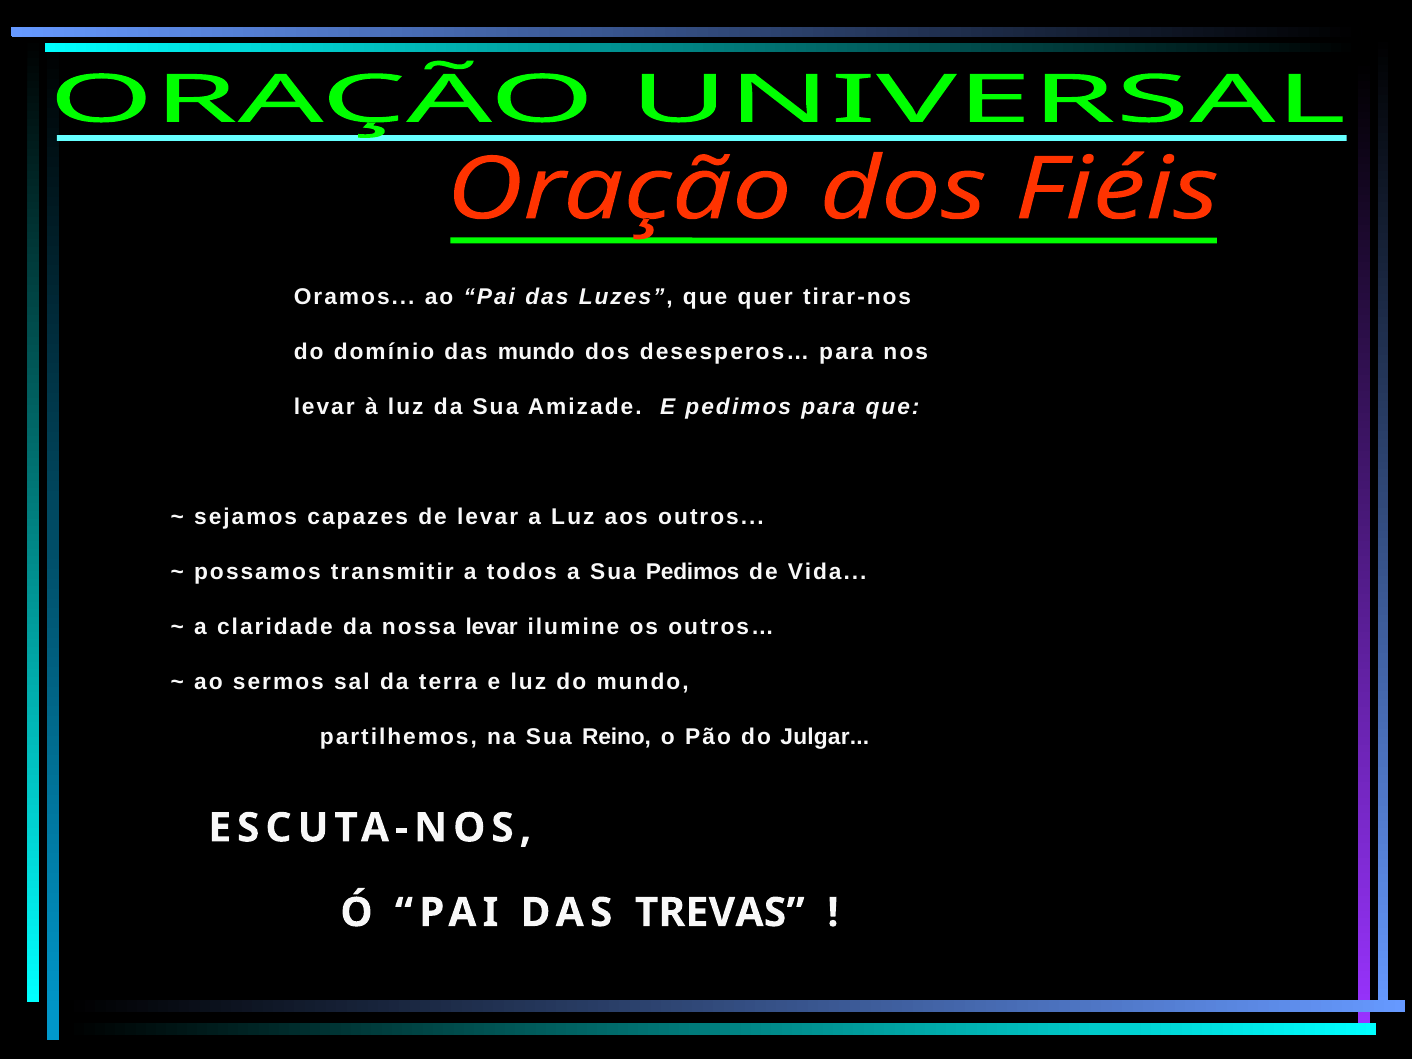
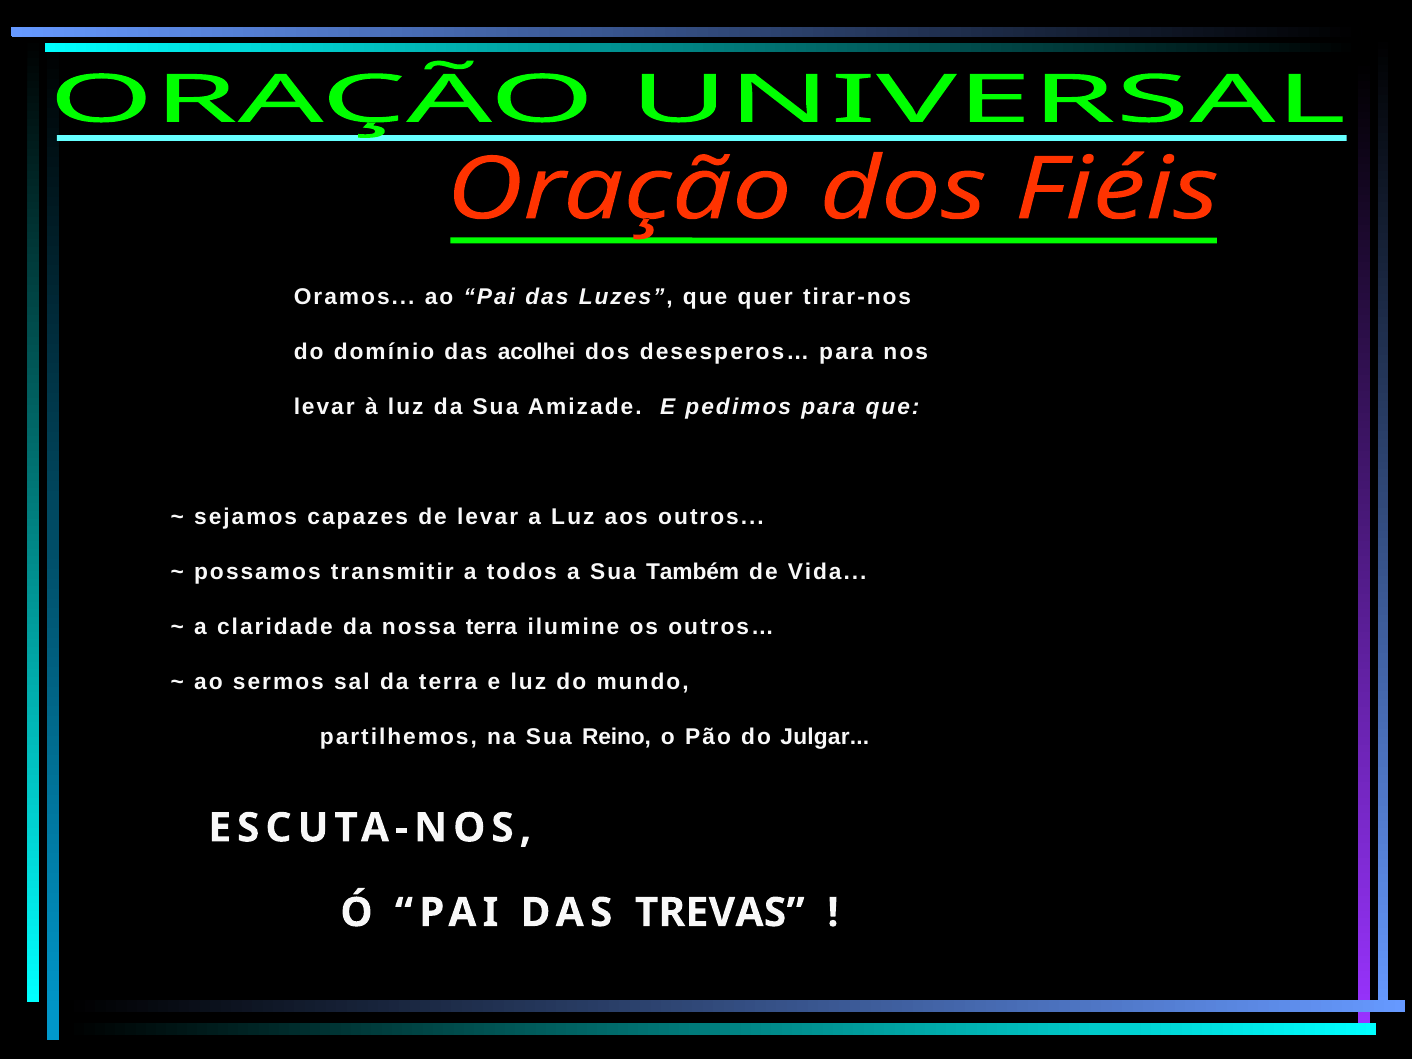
das mundo: mundo -> acolhei (536, 352)
Sua Pedimos: Pedimos -> Também (693, 572)
nossa levar: levar -> terra (492, 627)
